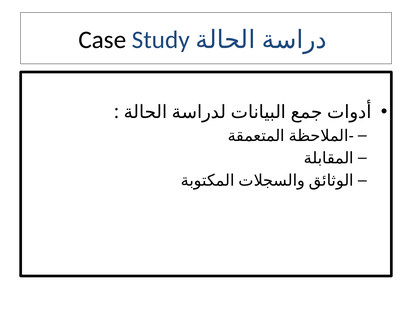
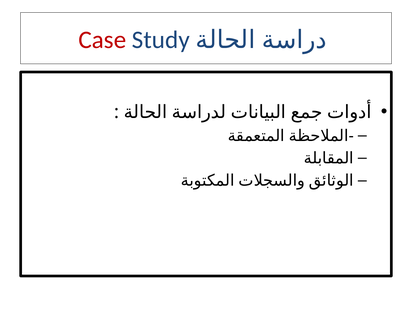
Case colour: black -> red (102, 40)
